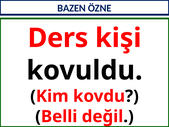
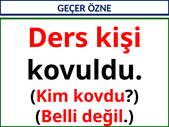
BAZEN: BAZEN -> GEÇER (71, 8)
